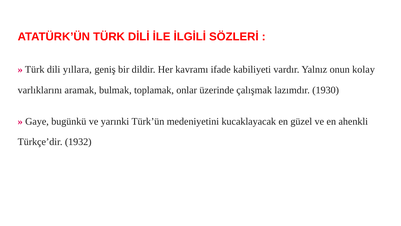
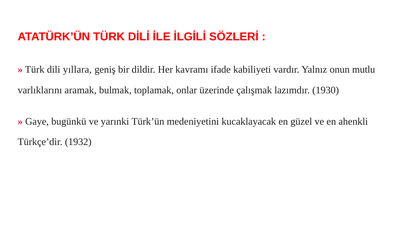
kolay: kolay -> mutlu (364, 70)
